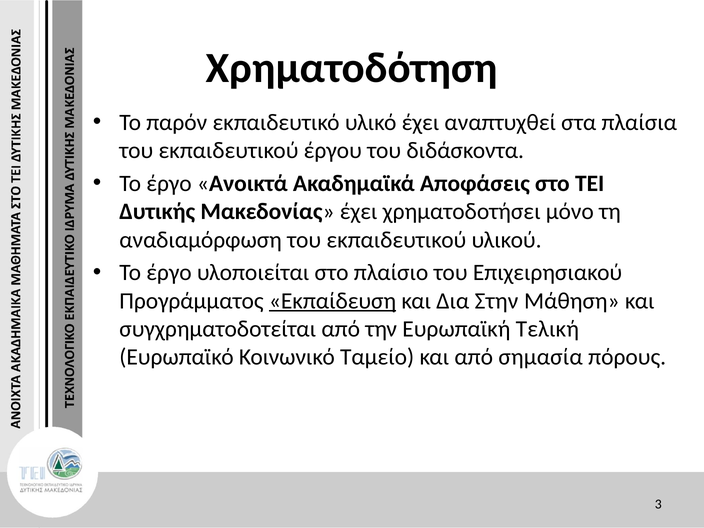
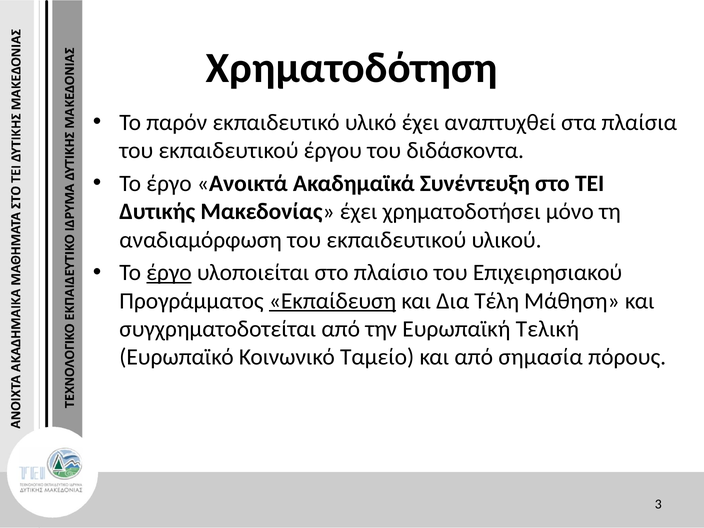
Αποφάσεις: Αποφάσεις -> Συνέντευξη (475, 183)
έργο underline: none -> present (169, 273)
Στην: Στην -> Τέλη (497, 301)
